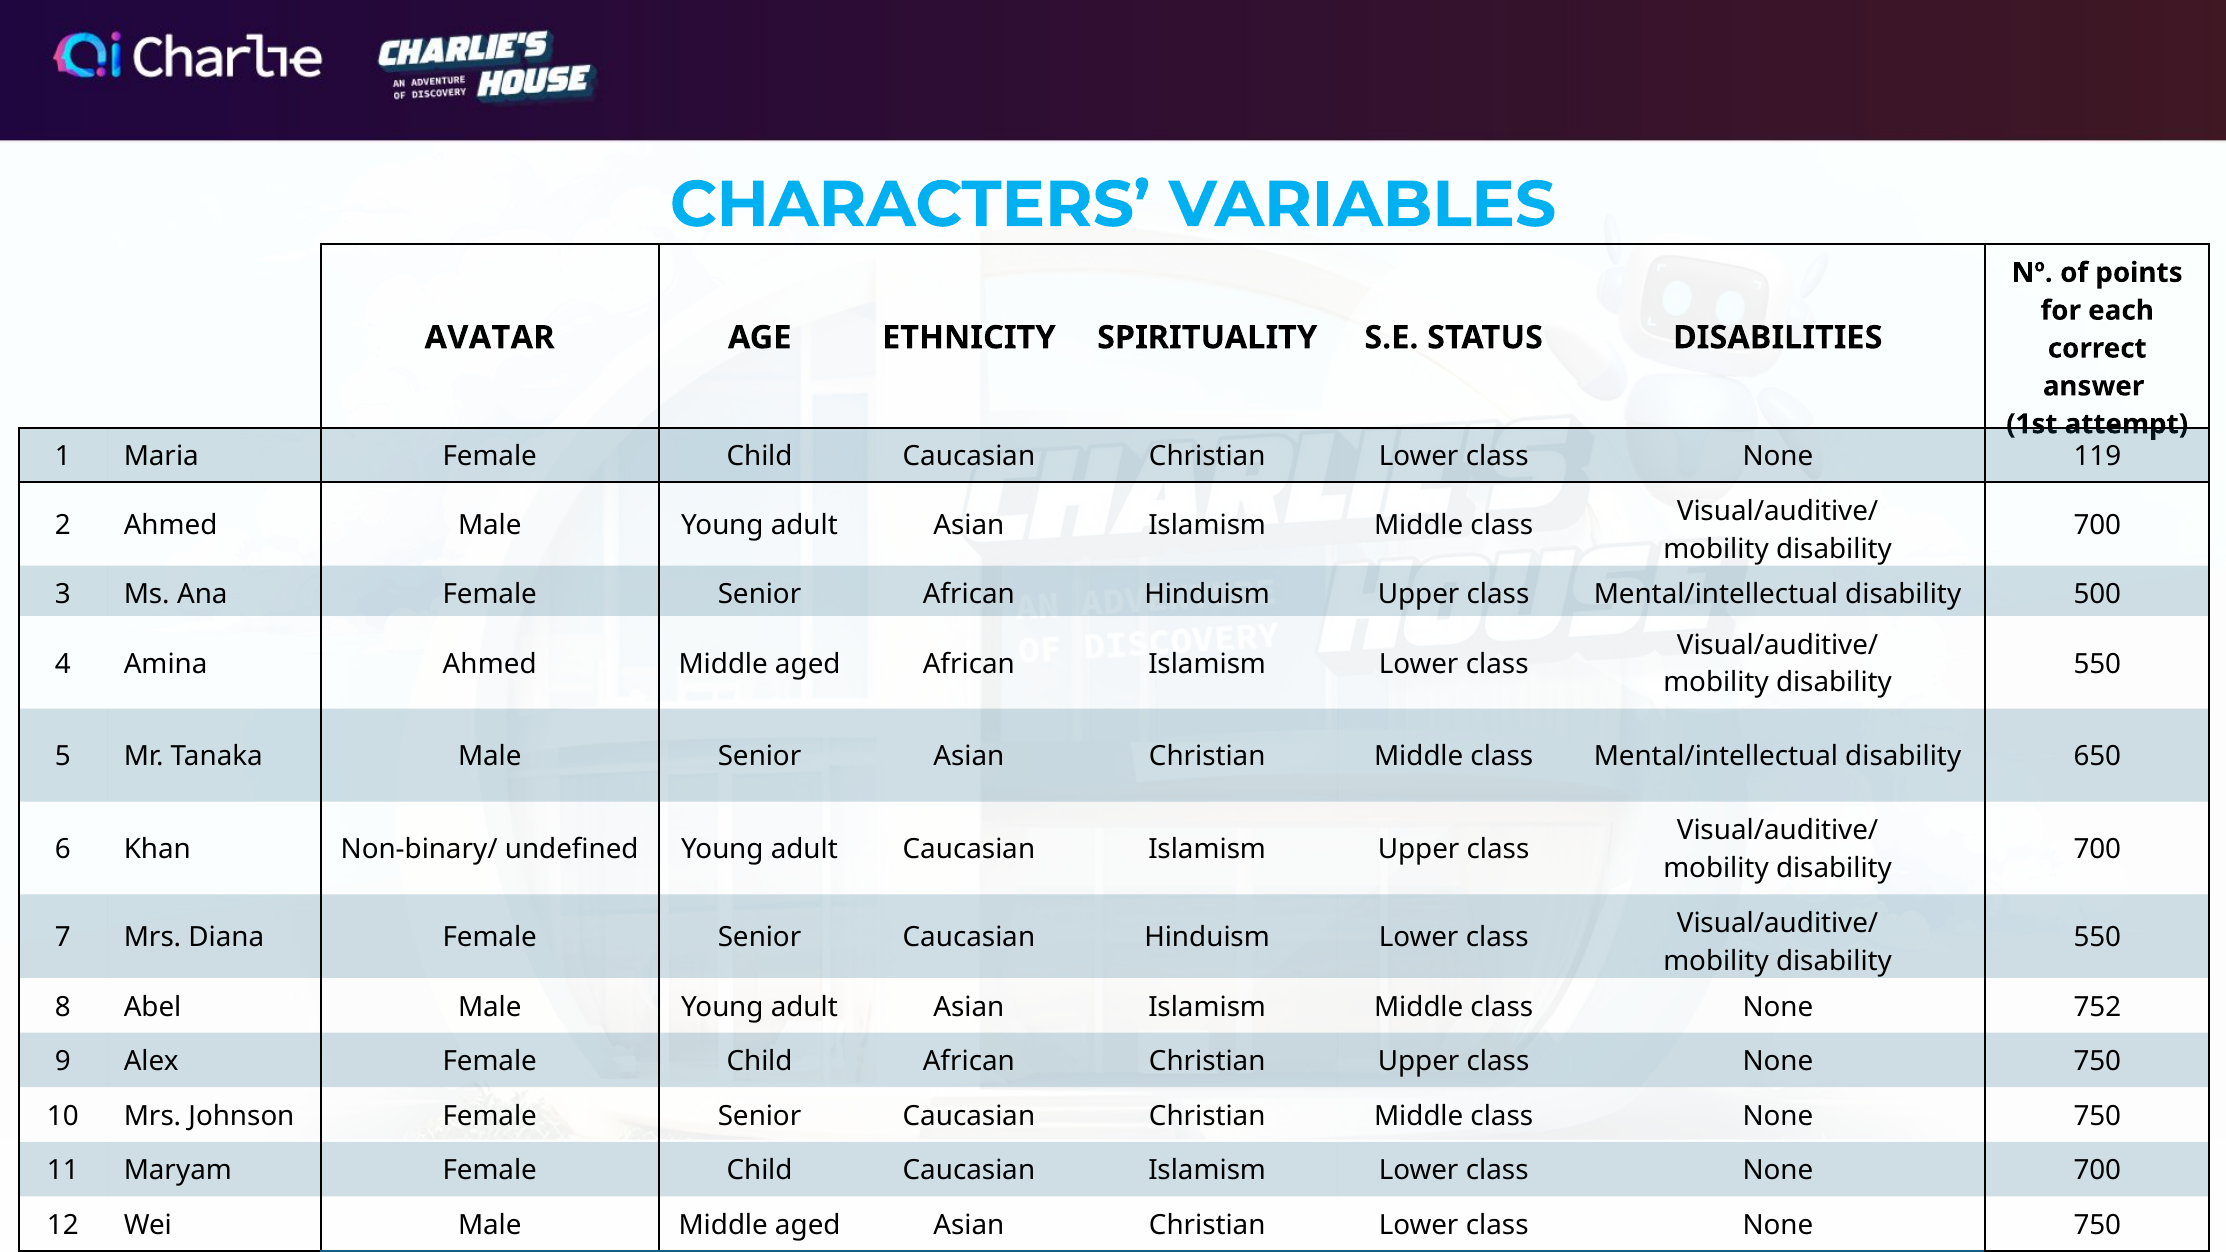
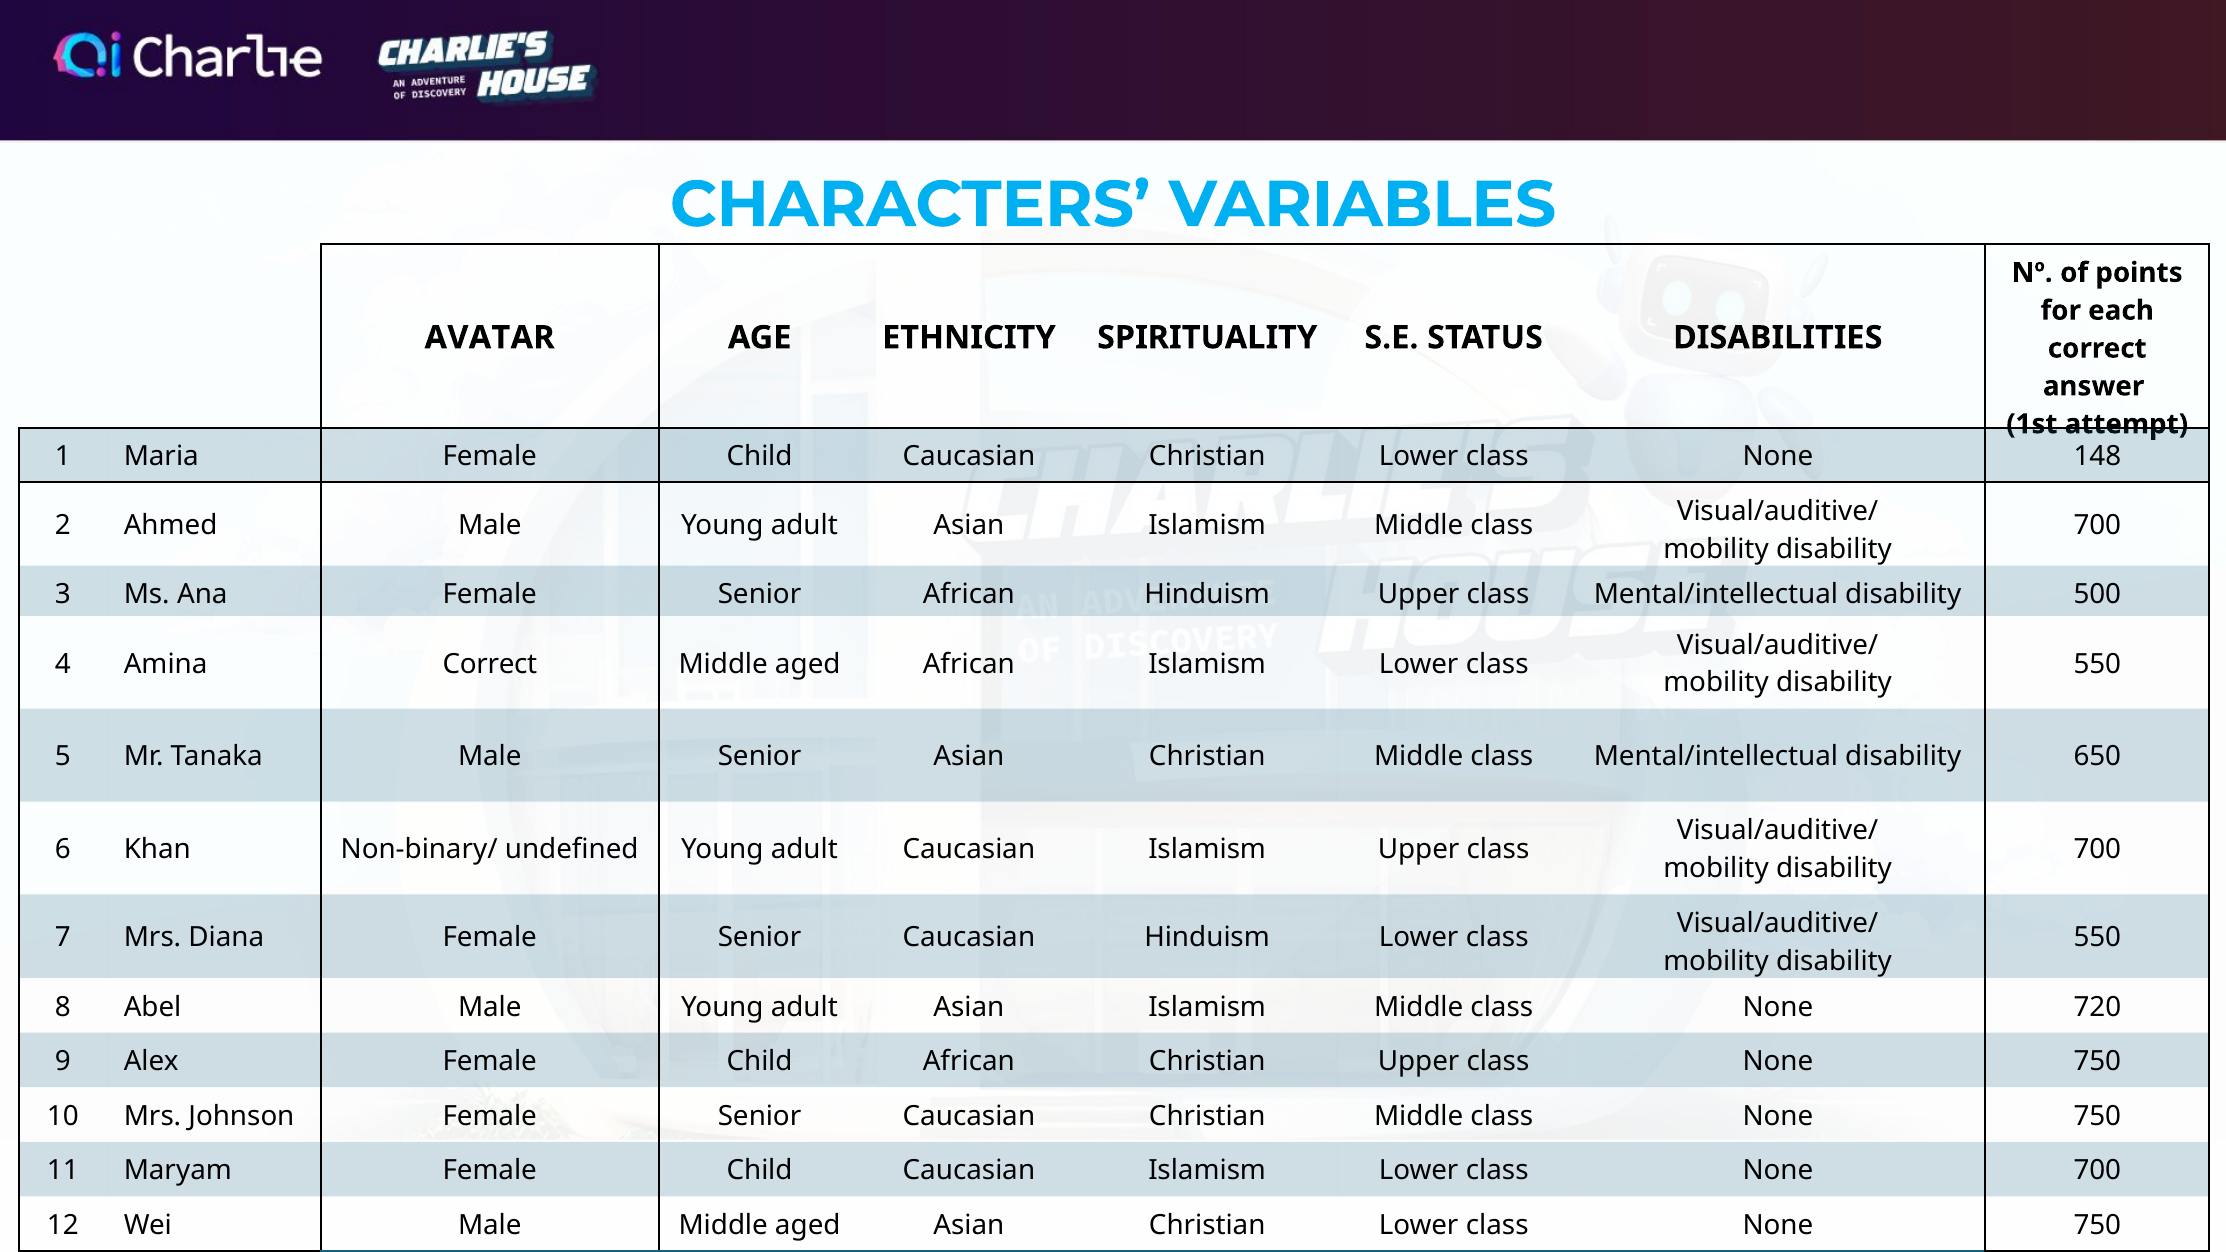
119: 119 -> 148 (2097, 457)
Amina Ahmed: Ahmed -> Correct (490, 664)
752: 752 -> 720 (2097, 1007)
